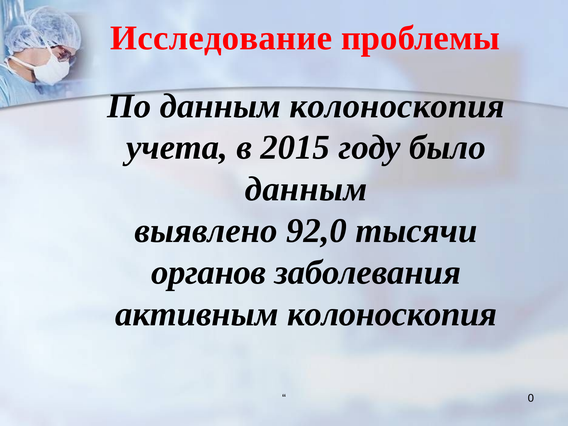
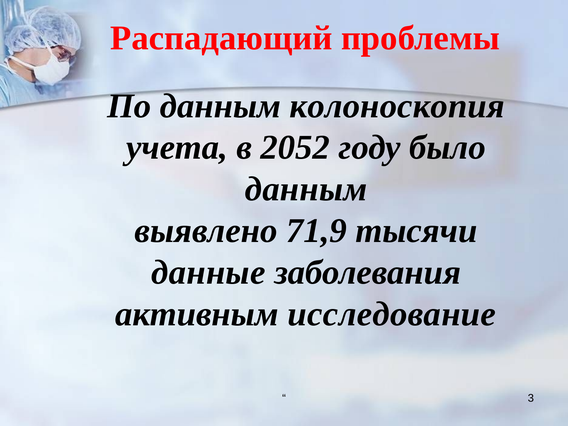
Исследование: Исследование -> Распадающий (221, 38)
2015: 2015 -> 2052 (295, 148)
92,0: 92,0 -> 71,9 (316, 231)
органов: органов -> данные (208, 272)
активным колоноскопия: колоноскопия -> исследование (392, 314)
0: 0 -> 3 (531, 398)
